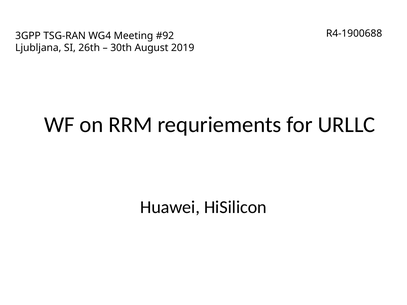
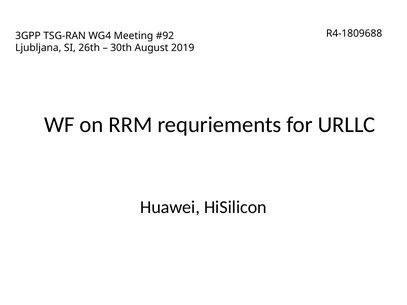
R4-1900688: R4-1900688 -> R4-1809688 (354, 33)
